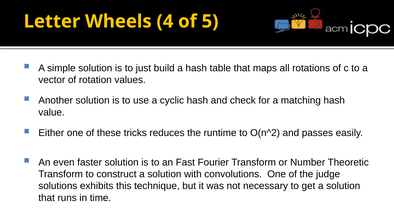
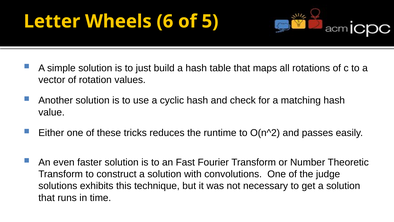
4: 4 -> 6 (165, 21)
